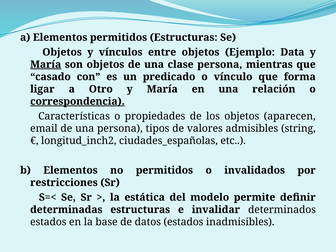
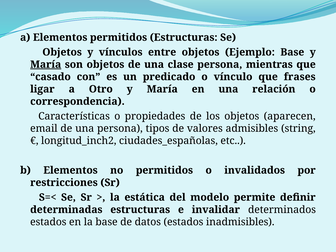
Ejemplo Data: Data -> Base (292, 52)
forma: forma -> frases (300, 77)
correspondencia underline: present -> none (77, 101)
